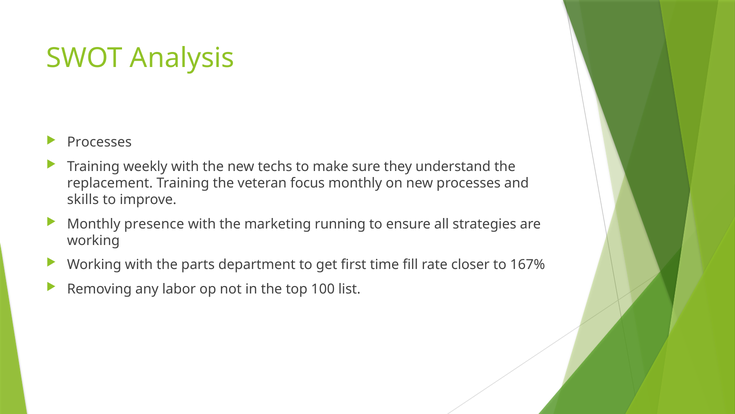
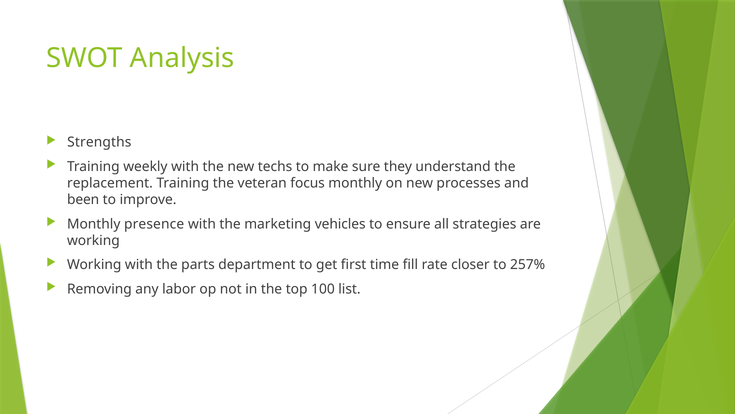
Processes: Processes -> Strengths (99, 142)
skills: skills -> been (83, 200)
running: running -> vehicles (340, 224)
167%: 167% -> 257% (528, 264)
